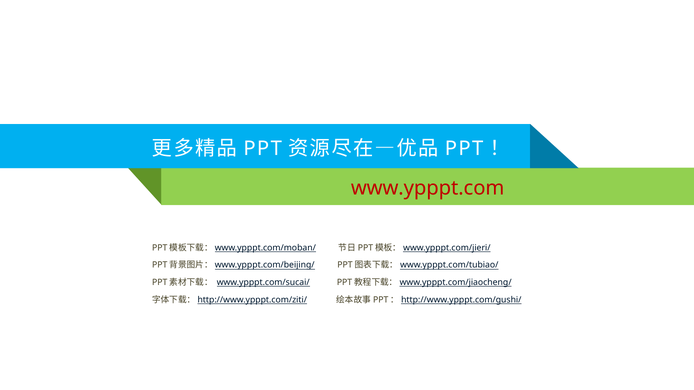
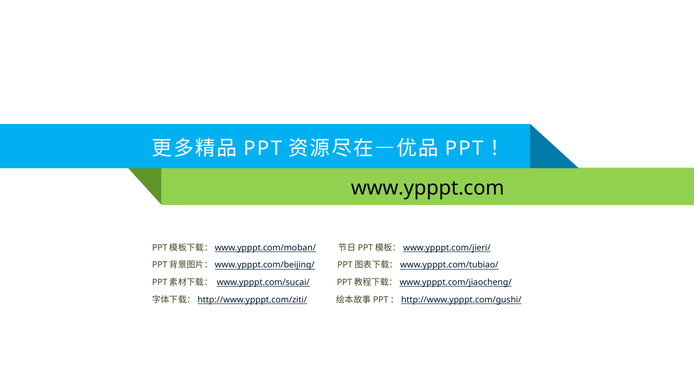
www.ypppt.com colour: red -> black (428, 188)
